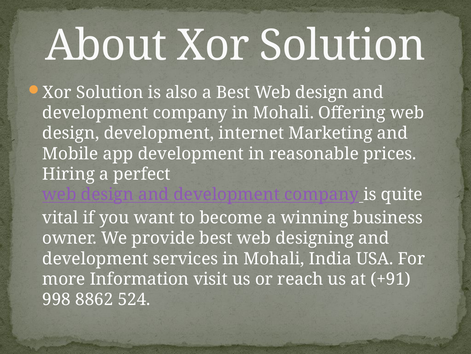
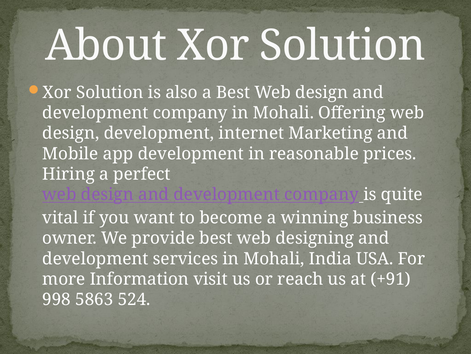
8862: 8862 -> 5863 (94, 299)
